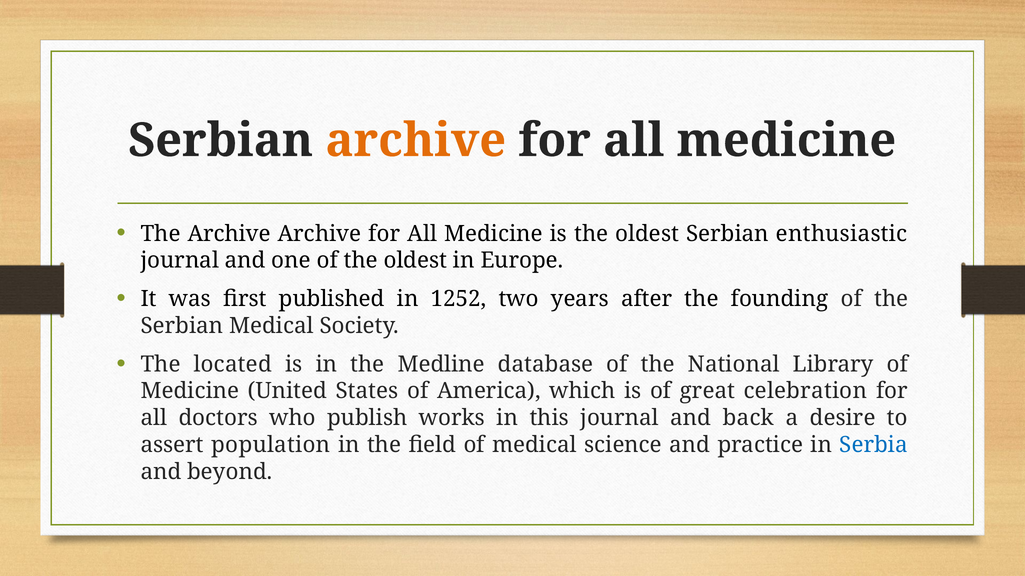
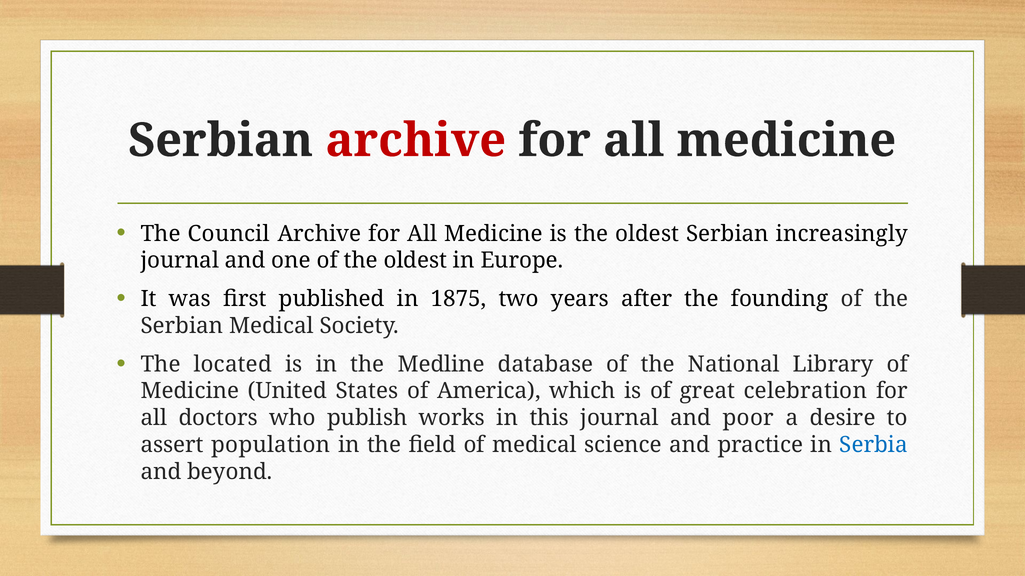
archive colour: orange -> red (416, 141)
The Archive: Archive -> Council (229, 234)
enthusiastic: enthusiastic -> increasingly (842, 234)
1252: 1252 -> 1875 (459, 299)
back: back -> poor (748, 418)
